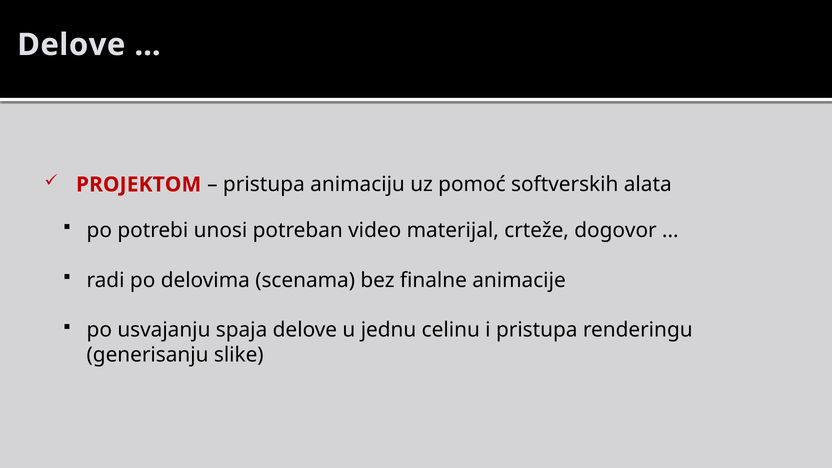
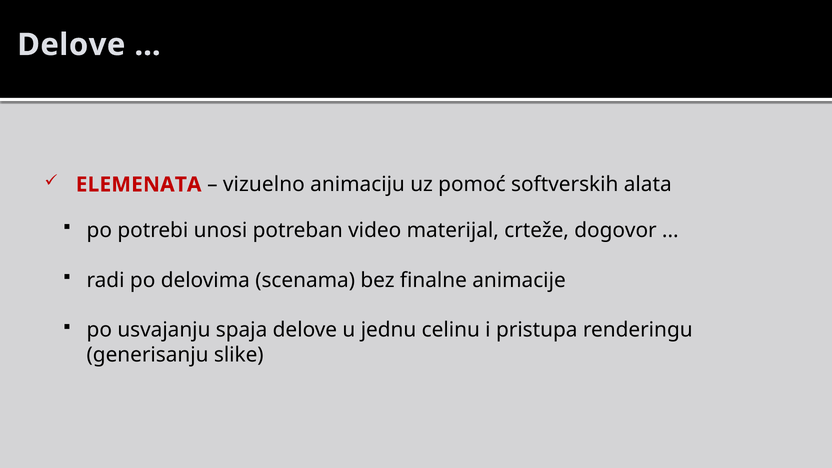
PROJEKTOM: PROJEKTOM -> ELEMENATA (139, 185)
pristupa: pristupa -> vizuelno (264, 185)
